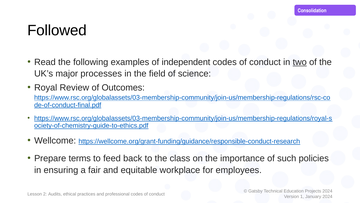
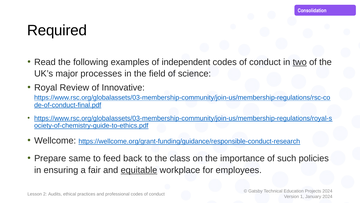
Followed: Followed -> Required (57, 30)
Outcomes: Outcomes -> Innovative (123, 87)
terms: terms -> same (80, 158)
equitable underline: none -> present (139, 170)
